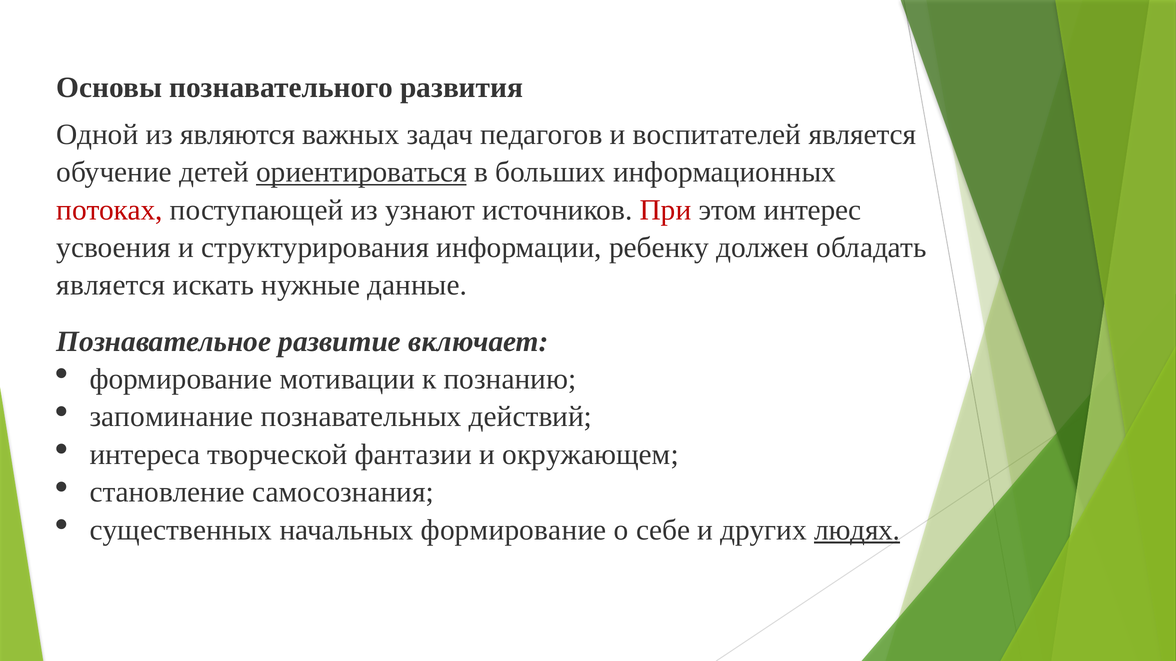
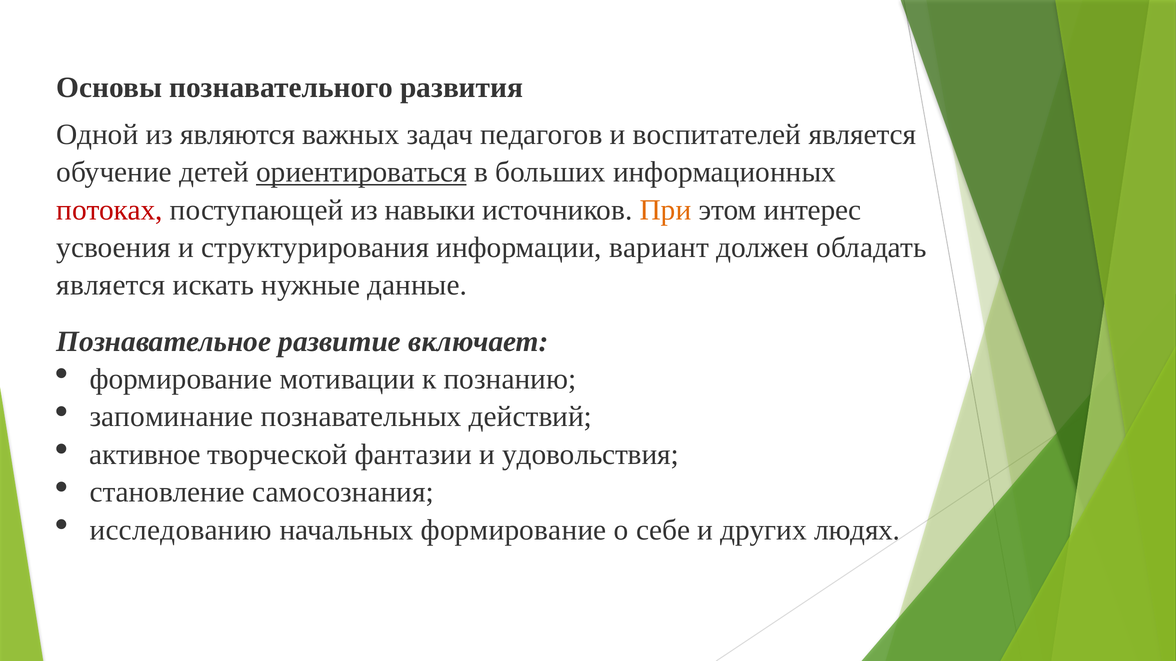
узнают: узнают -> навыки (430, 210)
При colour: red -> orange (666, 210)
ребенку: ребенку -> вариант (659, 248)
интереса: интереса -> активное (145, 455)
окружающем: окружающем -> удовольствия (591, 455)
существенных: существенных -> исследованию (181, 530)
людях underline: present -> none (857, 530)
